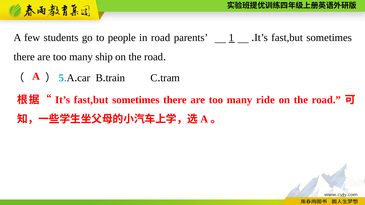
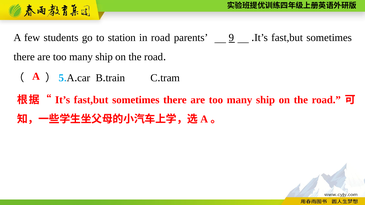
people: people -> station (122, 38)
1: 1 -> 9 (231, 38)
ride: ride -> ship (265, 100)
